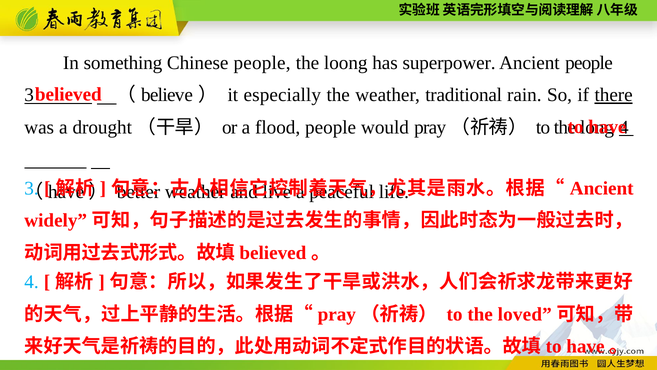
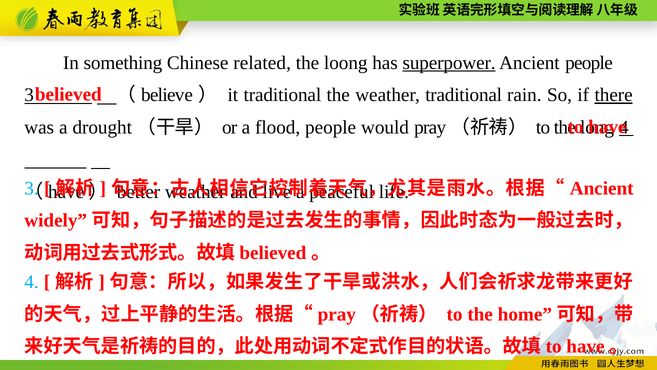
Chinese people: people -> related (262, 63)
superpower underline: none -> present (449, 63)
it especially: especially -> traditional (282, 95)
loved: loved -> home (525, 314)
